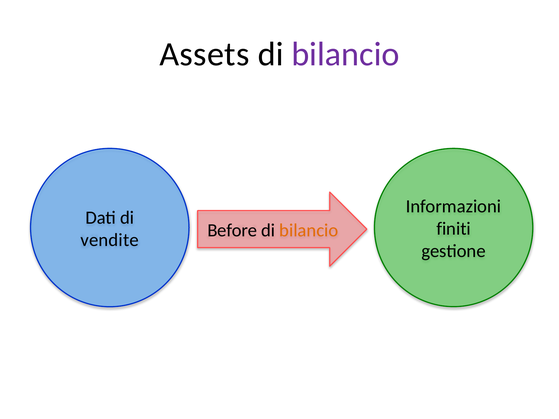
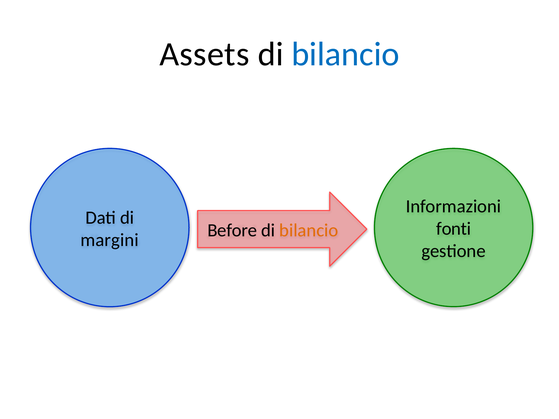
bilancio colour: purple -> blue (345, 54)
finiti: finiti -> fonti (454, 229)
vendite: vendite -> margini (110, 240)
